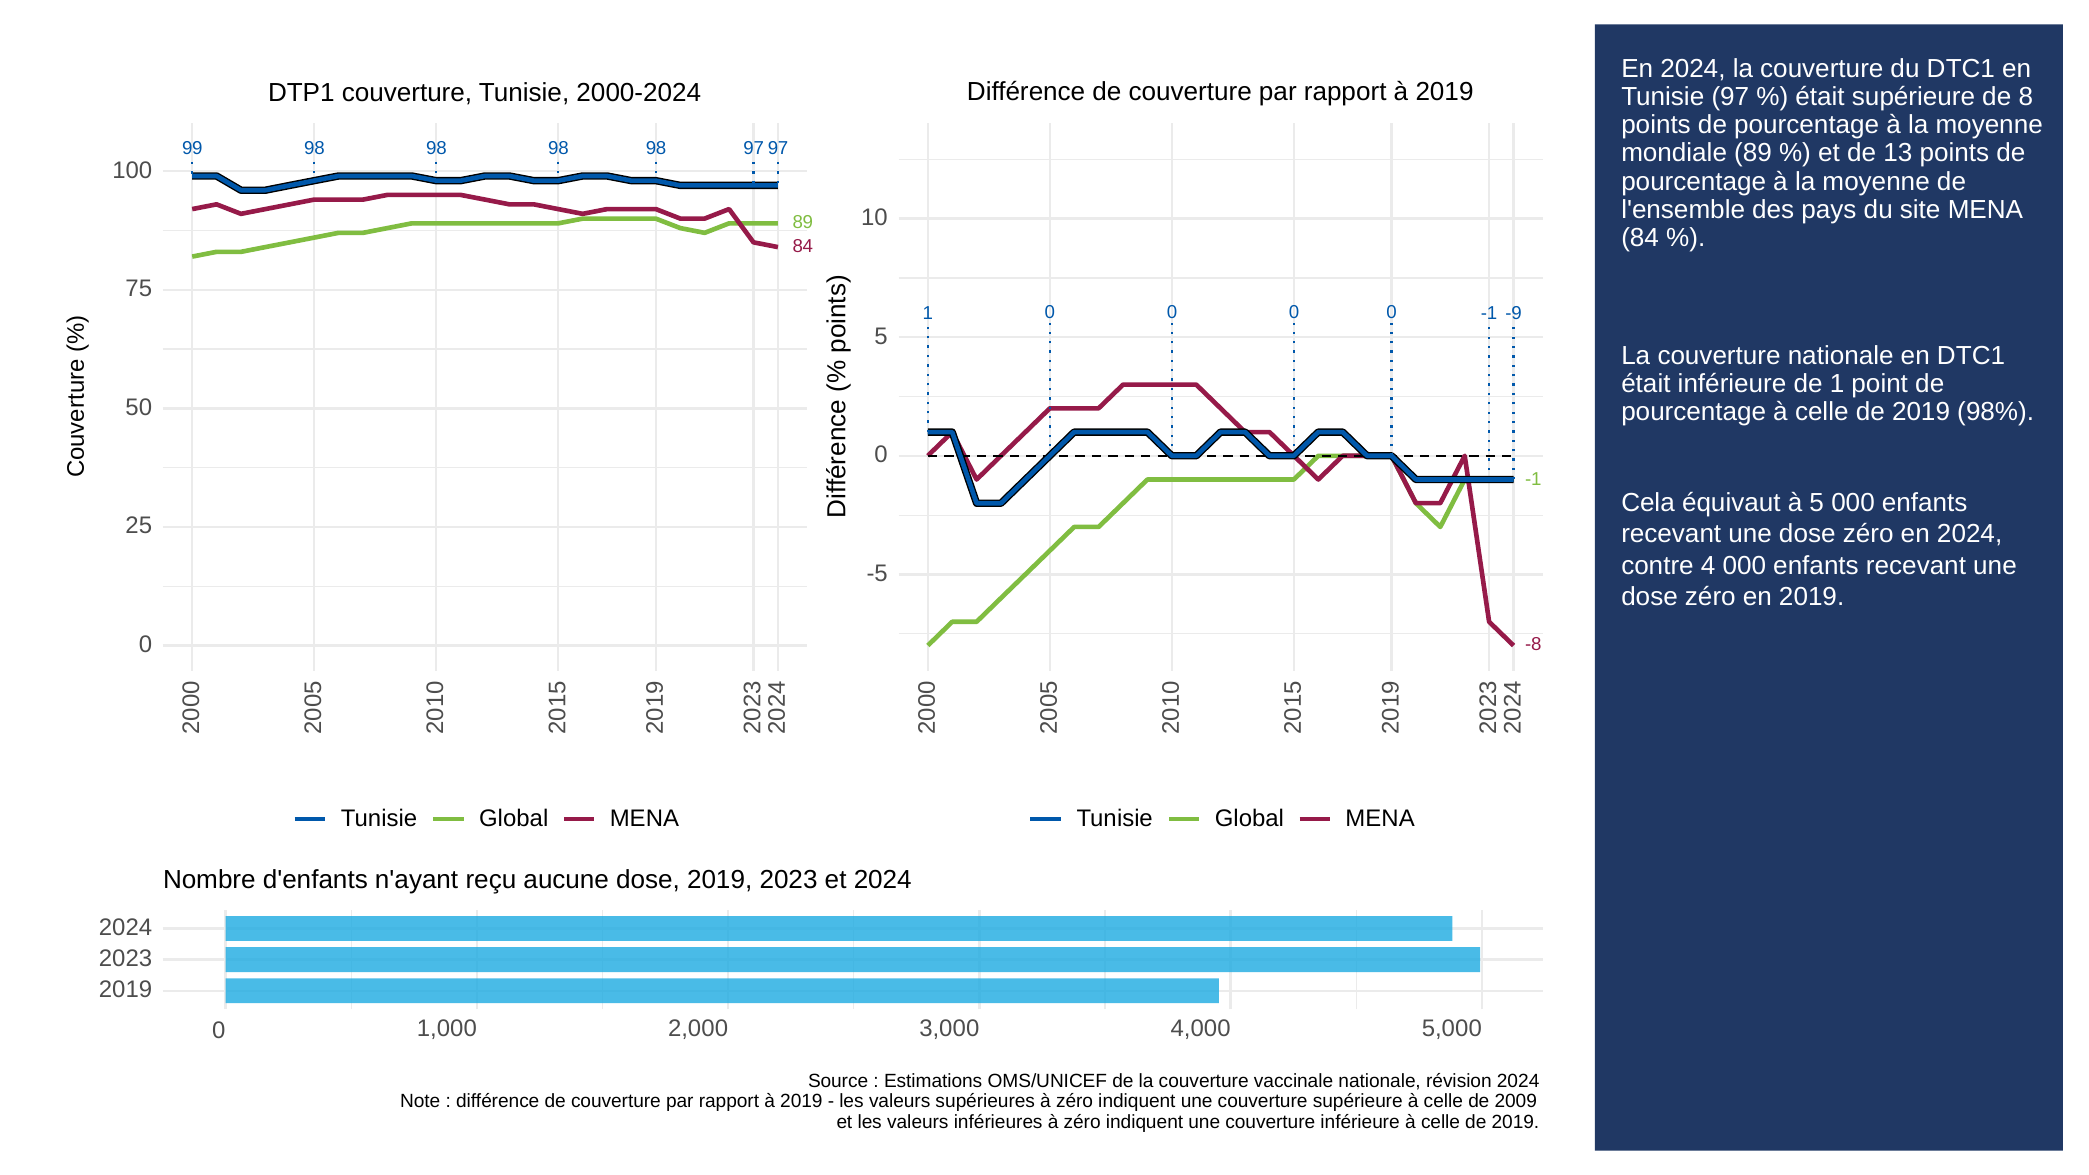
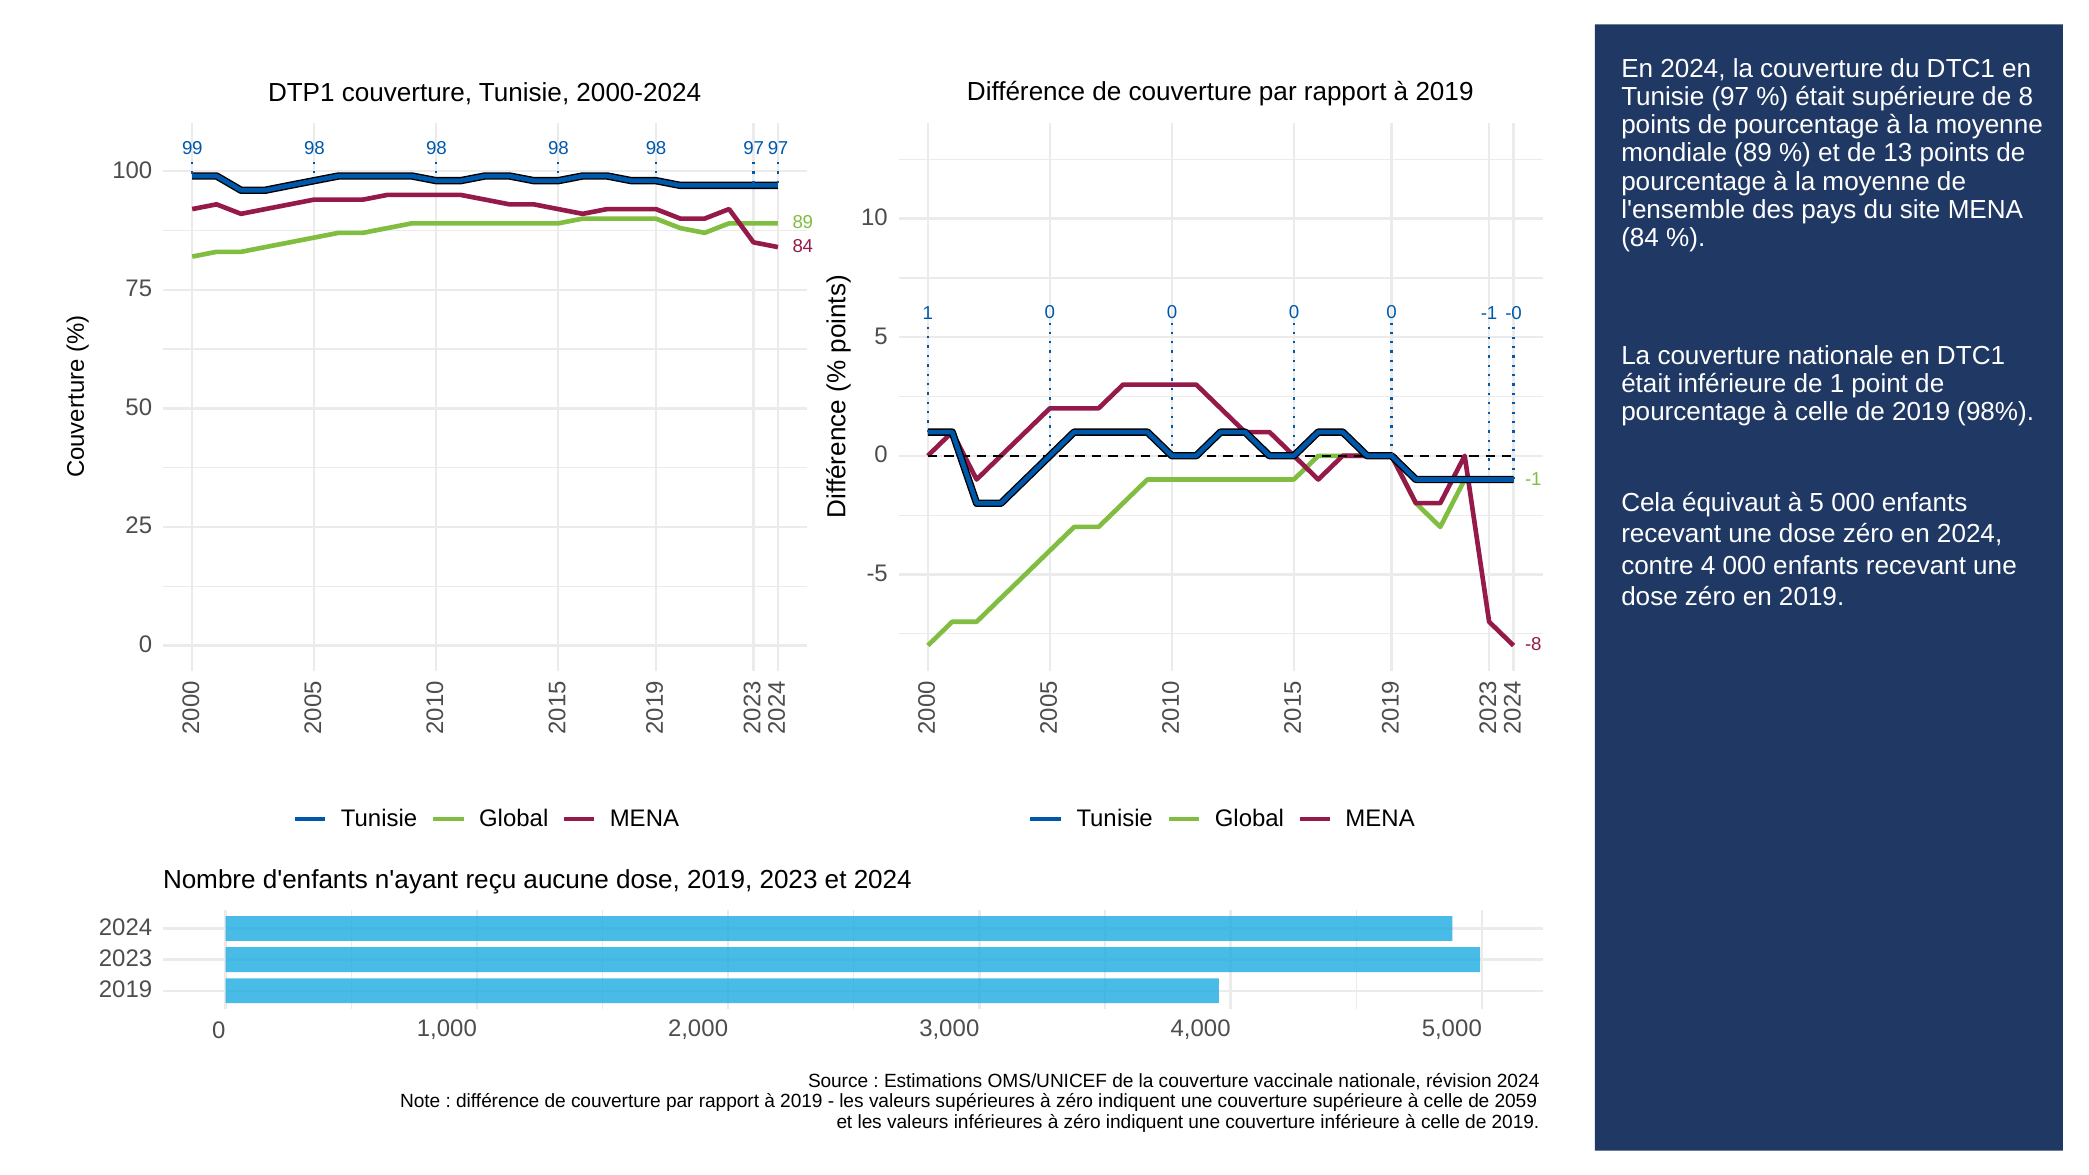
-9: -9 -> -0 (1514, 313)
2009: 2009 -> 2059 (1516, 1101)
